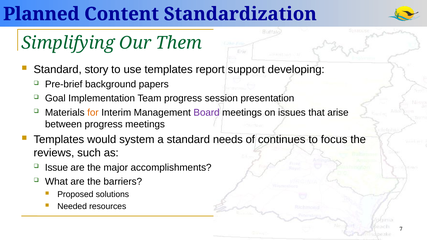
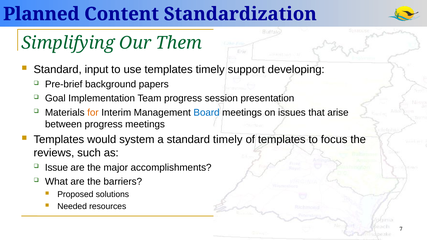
story: story -> input (97, 70)
templates report: report -> timely (210, 70)
Board colour: purple -> blue (207, 113)
standard needs: needs -> timely (228, 140)
of continues: continues -> templates (282, 140)
